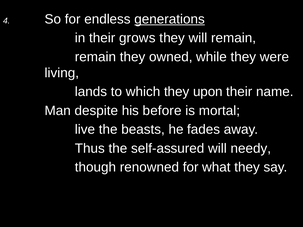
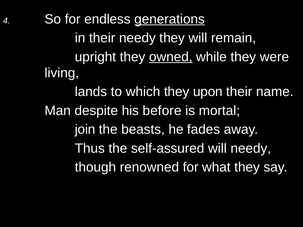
their grows: grows -> needy (137, 38)
remain: remain -> upright (96, 57)
owned underline: none -> present (171, 57)
live: live -> join (85, 130)
